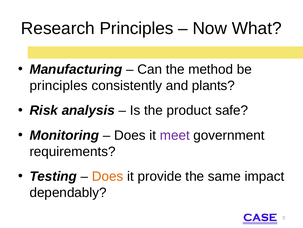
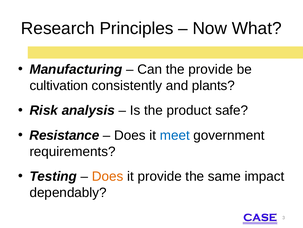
the method: method -> provide (211, 69)
principles: principles -> cultivation (59, 85)
Monitoring: Monitoring -> Resistance (64, 135)
meet colour: purple -> blue (175, 135)
